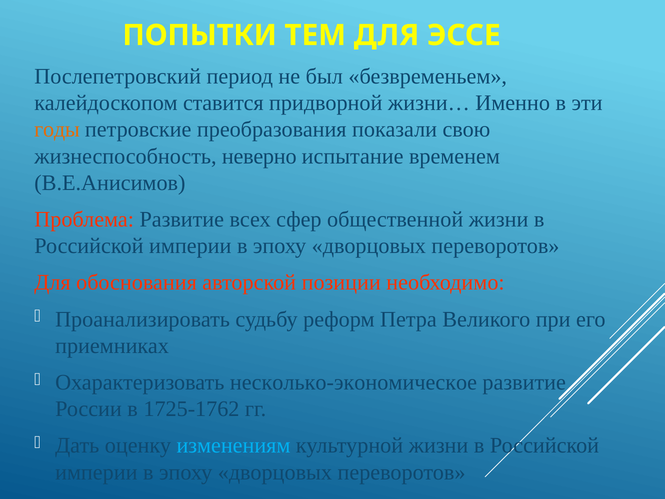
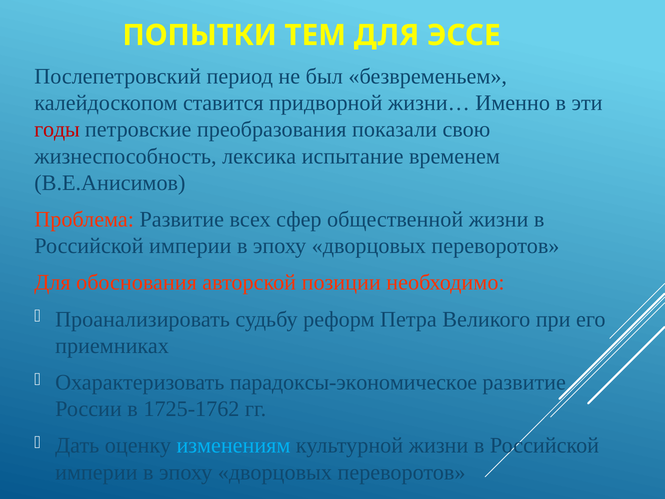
годы colour: orange -> red (57, 130)
неверно: неверно -> лексика (259, 156)
несколько-экономическое: несколько-экономическое -> парадоксы-экономическое (354, 382)
